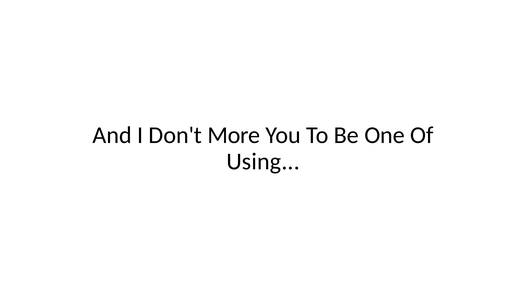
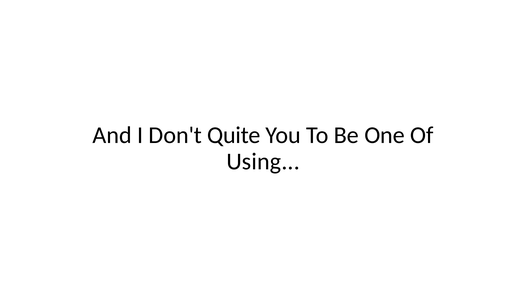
More: More -> Quite (234, 135)
